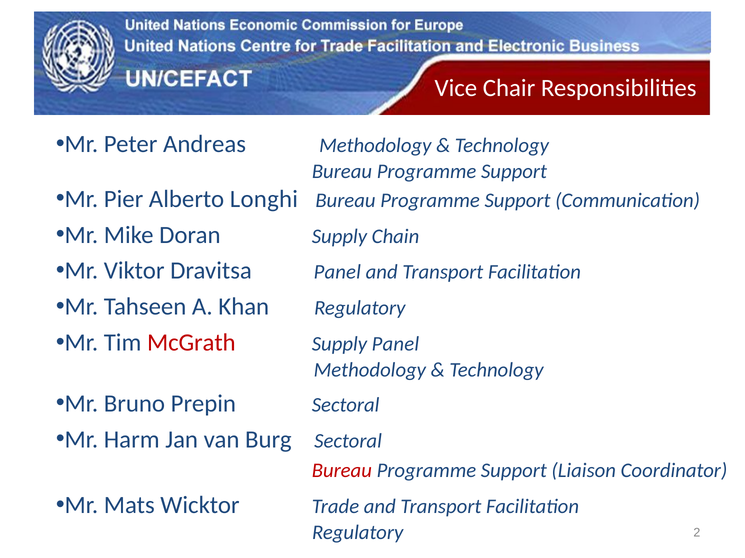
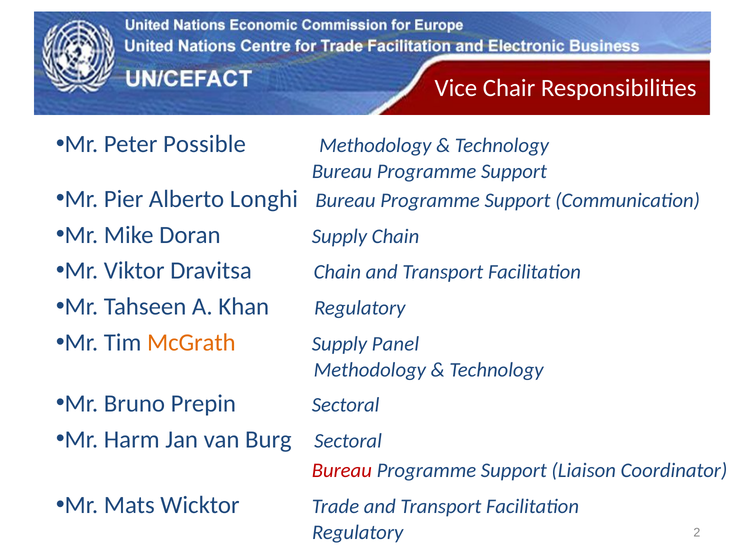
Andreas: Andreas -> Possible (204, 144)
Dravitsa Panel: Panel -> Chain (337, 273)
McGrath colour: red -> orange (191, 343)
